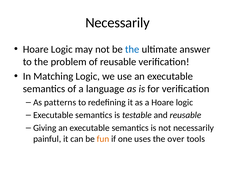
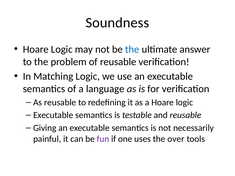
Necessarily: Necessarily -> Soundness (117, 23)
As patterns: patterns -> reusable (60, 102)
fun colour: orange -> purple (103, 139)
